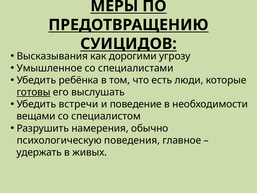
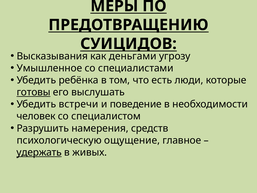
дорогими: дорогими -> деньгами (133, 56)
вещами: вещами -> человек (36, 116)
обычно: обычно -> средств (150, 128)
поведения: поведения -> ощущение (132, 140)
удержать underline: none -> present (39, 152)
